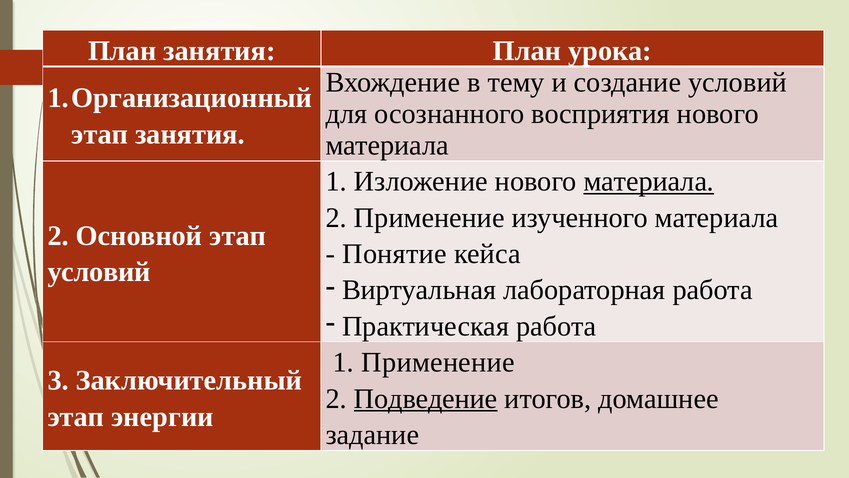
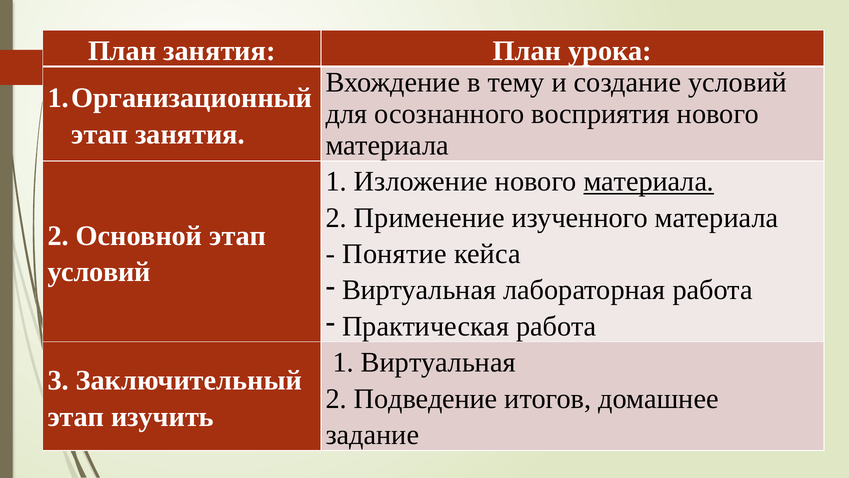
1 Применение: Применение -> Виртуальная (438, 362)
Подведение underline: present -> none (426, 398)
энергии: энергии -> изучить (163, 416)
